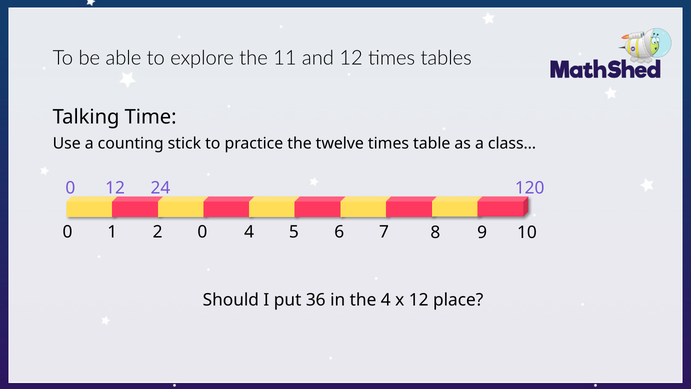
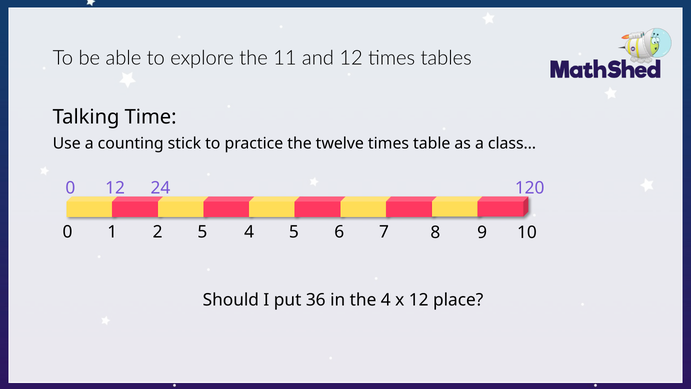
2 0: 0 -> 5 (202, 232)
